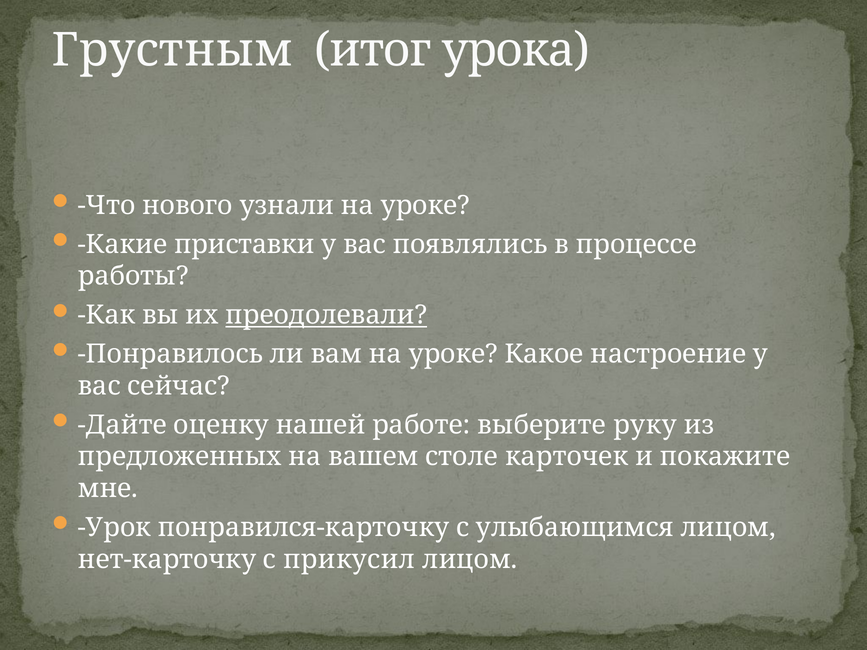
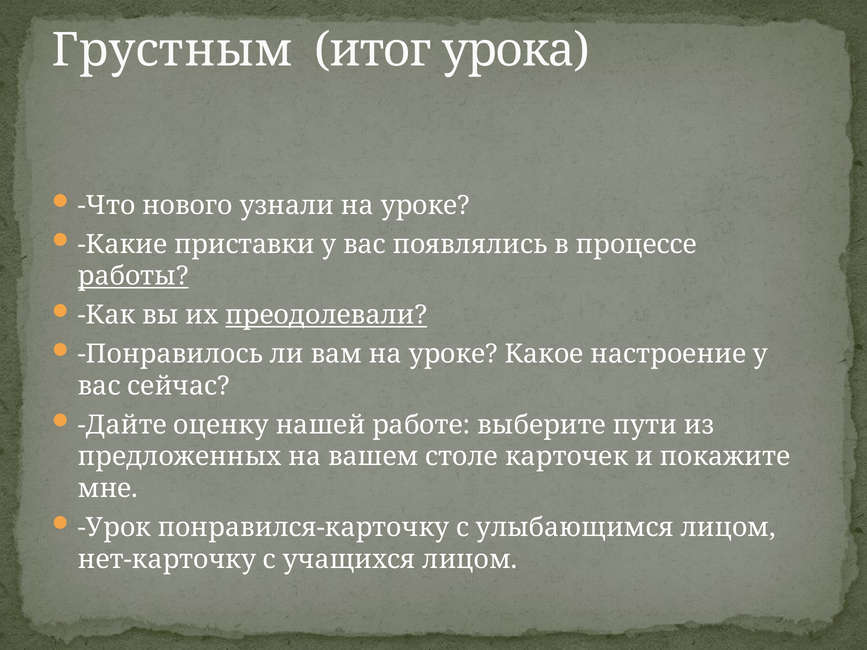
работы underline: none -> present (133, 276)
руку: руку -> пути (645, 425)
прикусил: прикусил -> учащихся (349, 559)
